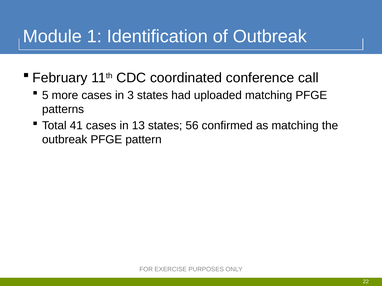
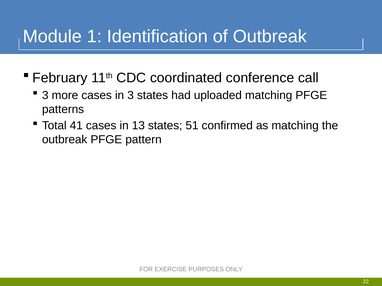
5: 5 -> 3 (45, 95)
56: 56 -> 51 (192, 126)
